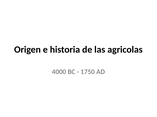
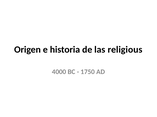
agricolas: agricolas -> religious (125, 50)
